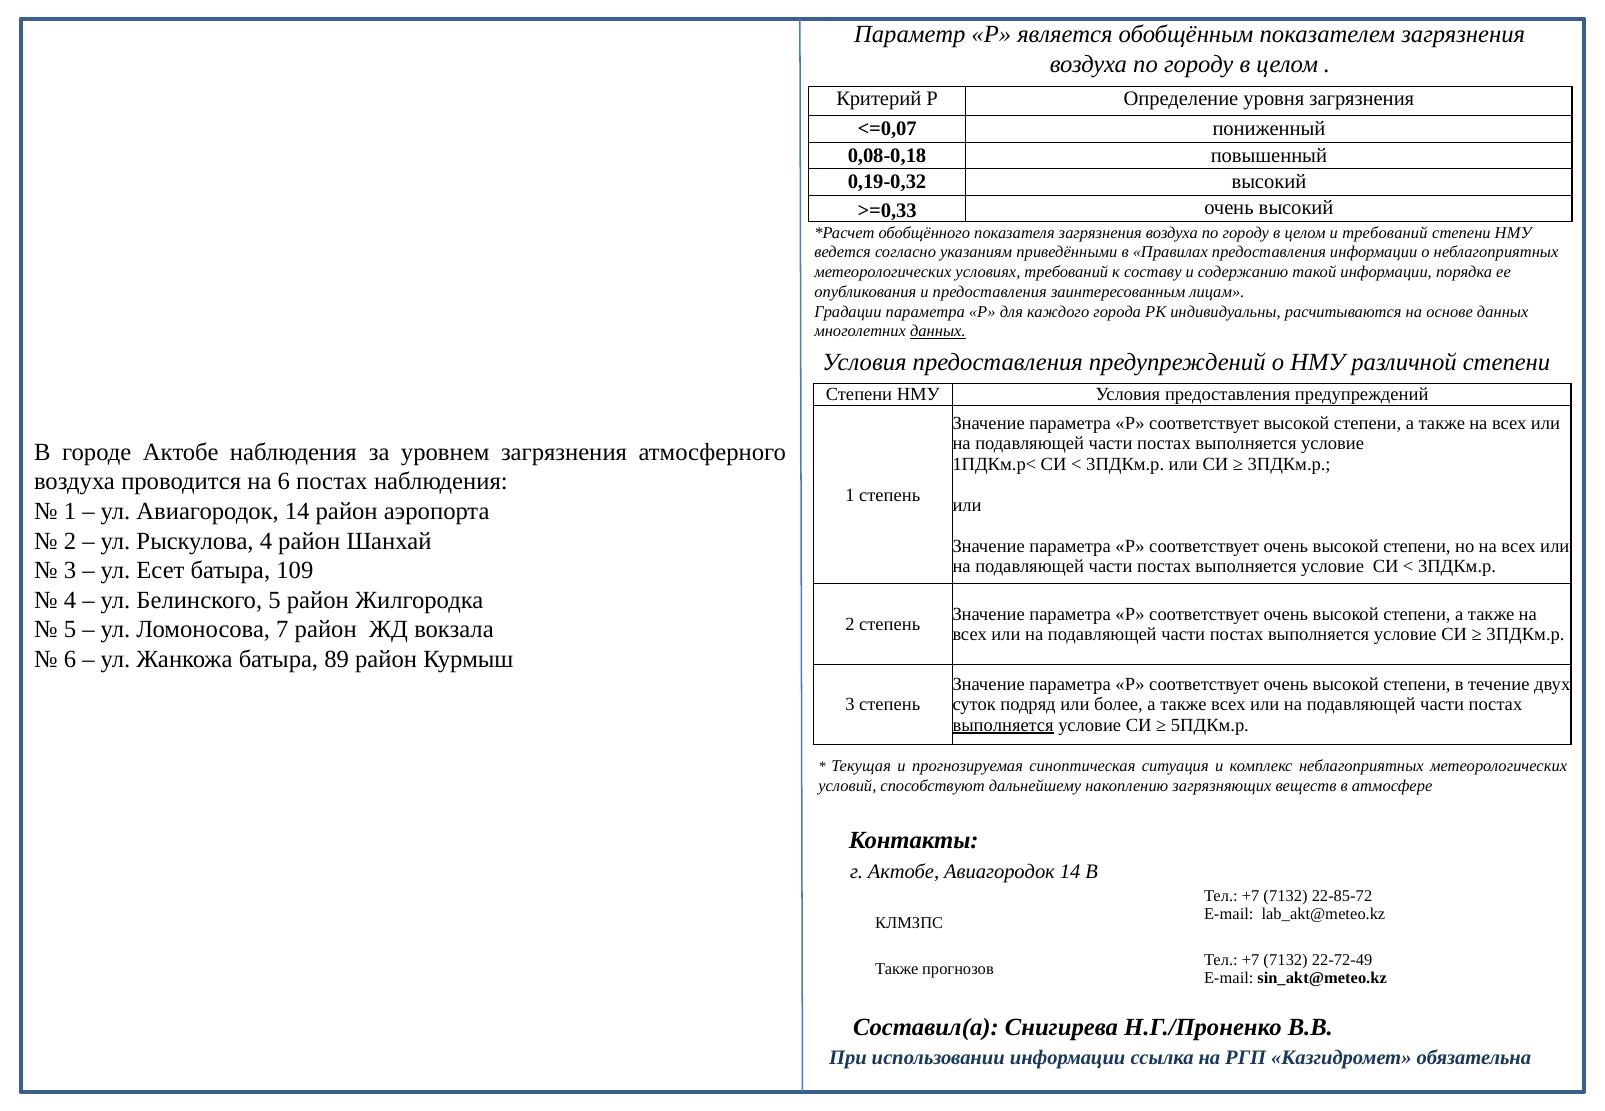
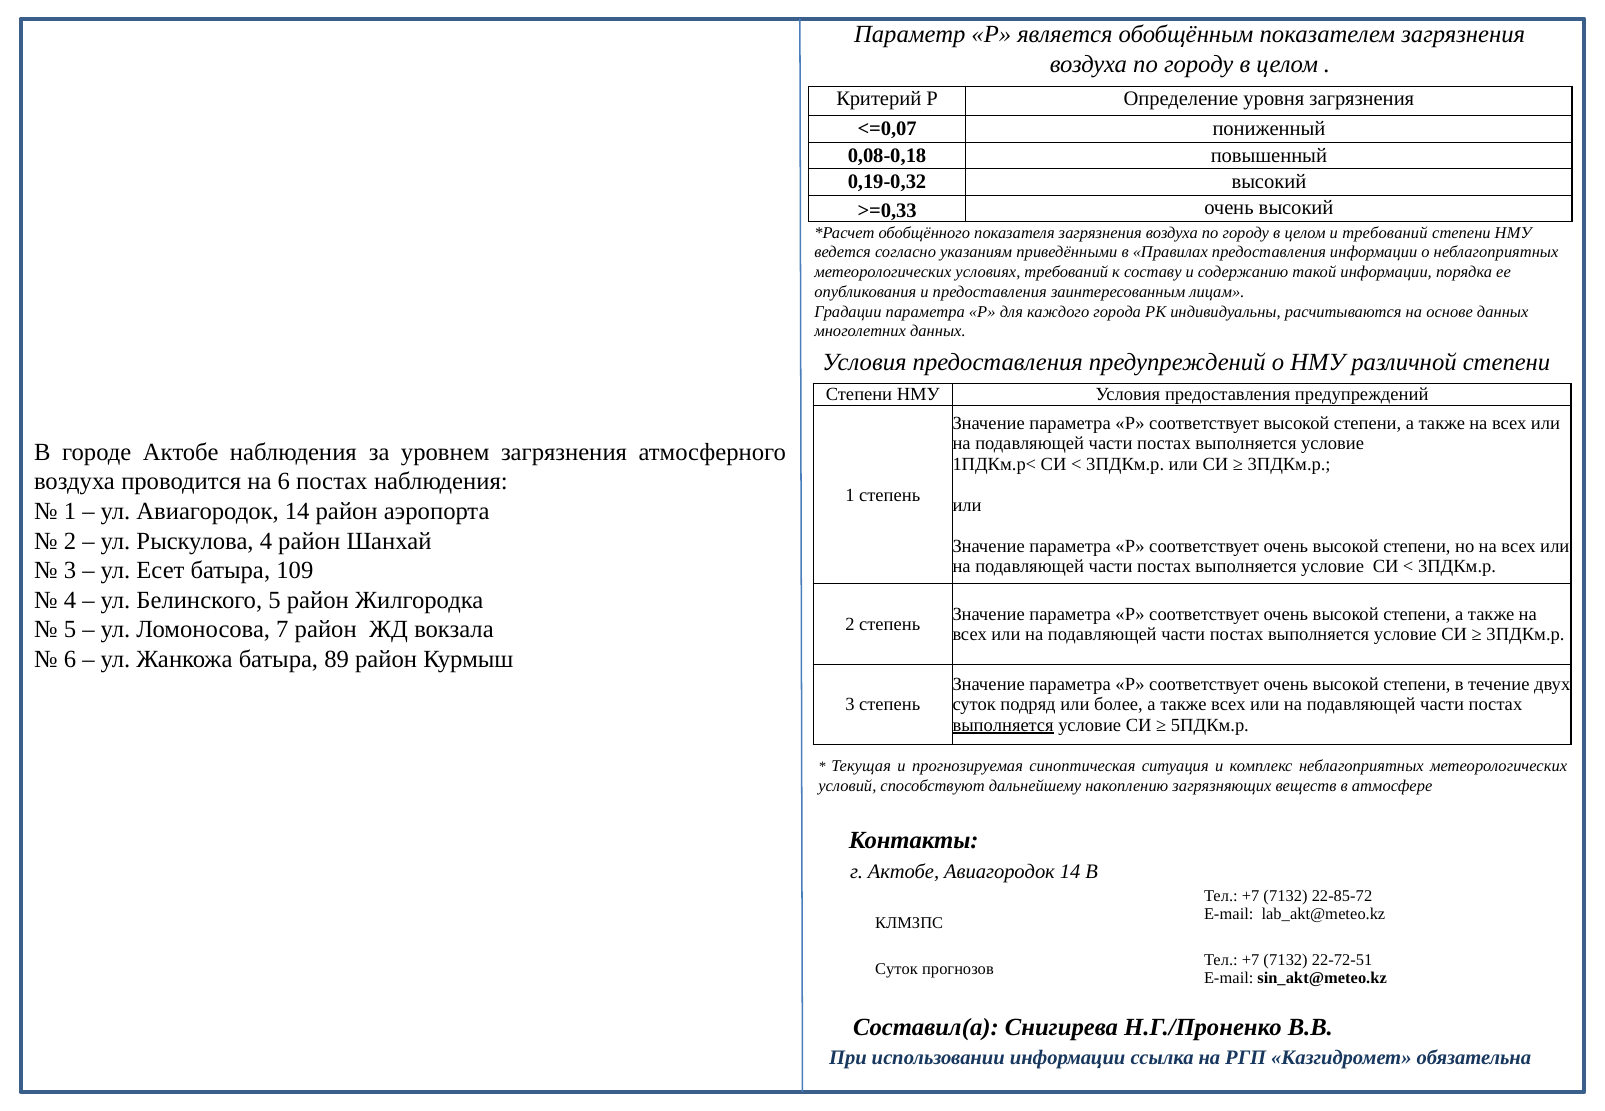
данных underline: present -> none (938, 331)
22-72-49: 22-72-49 -> 22-72-51 (1342, 960)
Также: Также -> Суток (897, 970)
